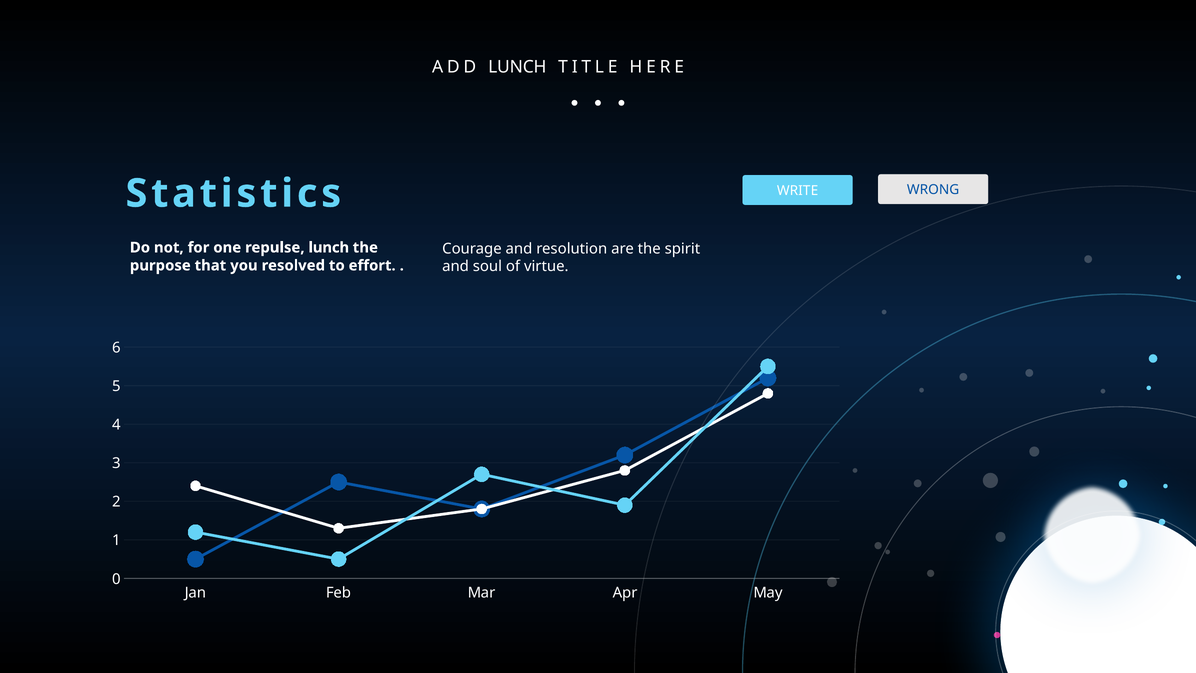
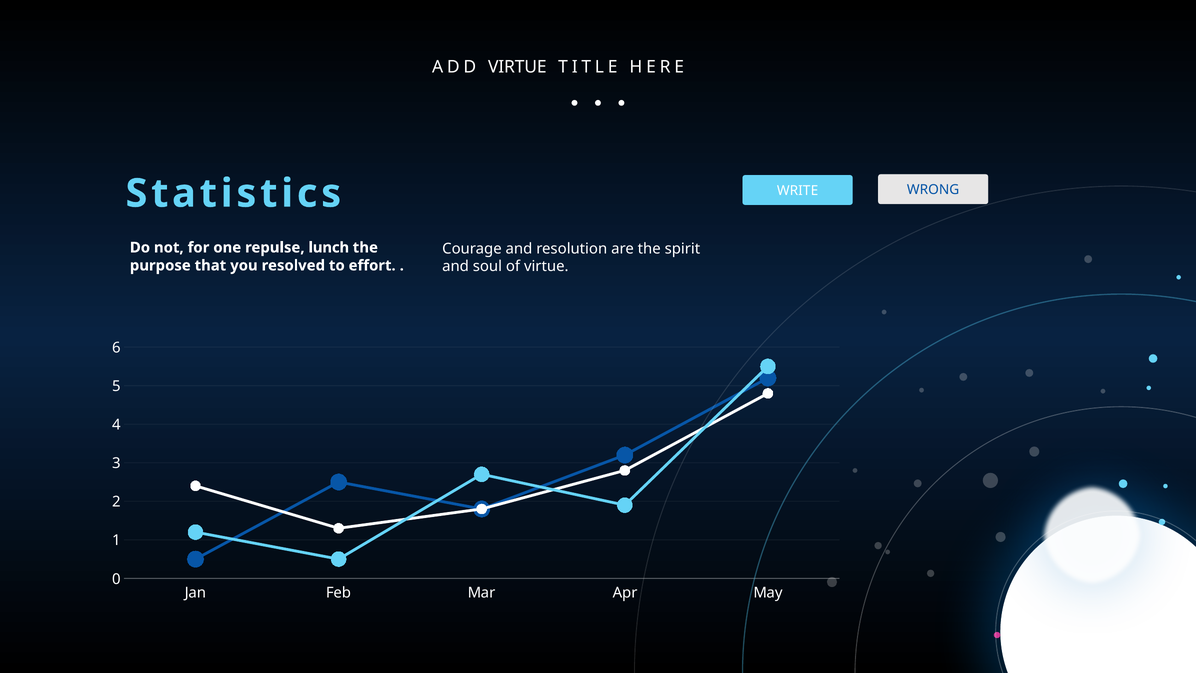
ADD LUNCH: LUNCH -> VIRTUE (517, 67)
